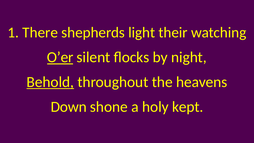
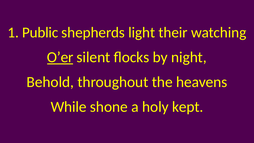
There: There -> Public (40, 33)
Behold underline: present -> none (50, 82)
Down: Down -> While (69, 107)
